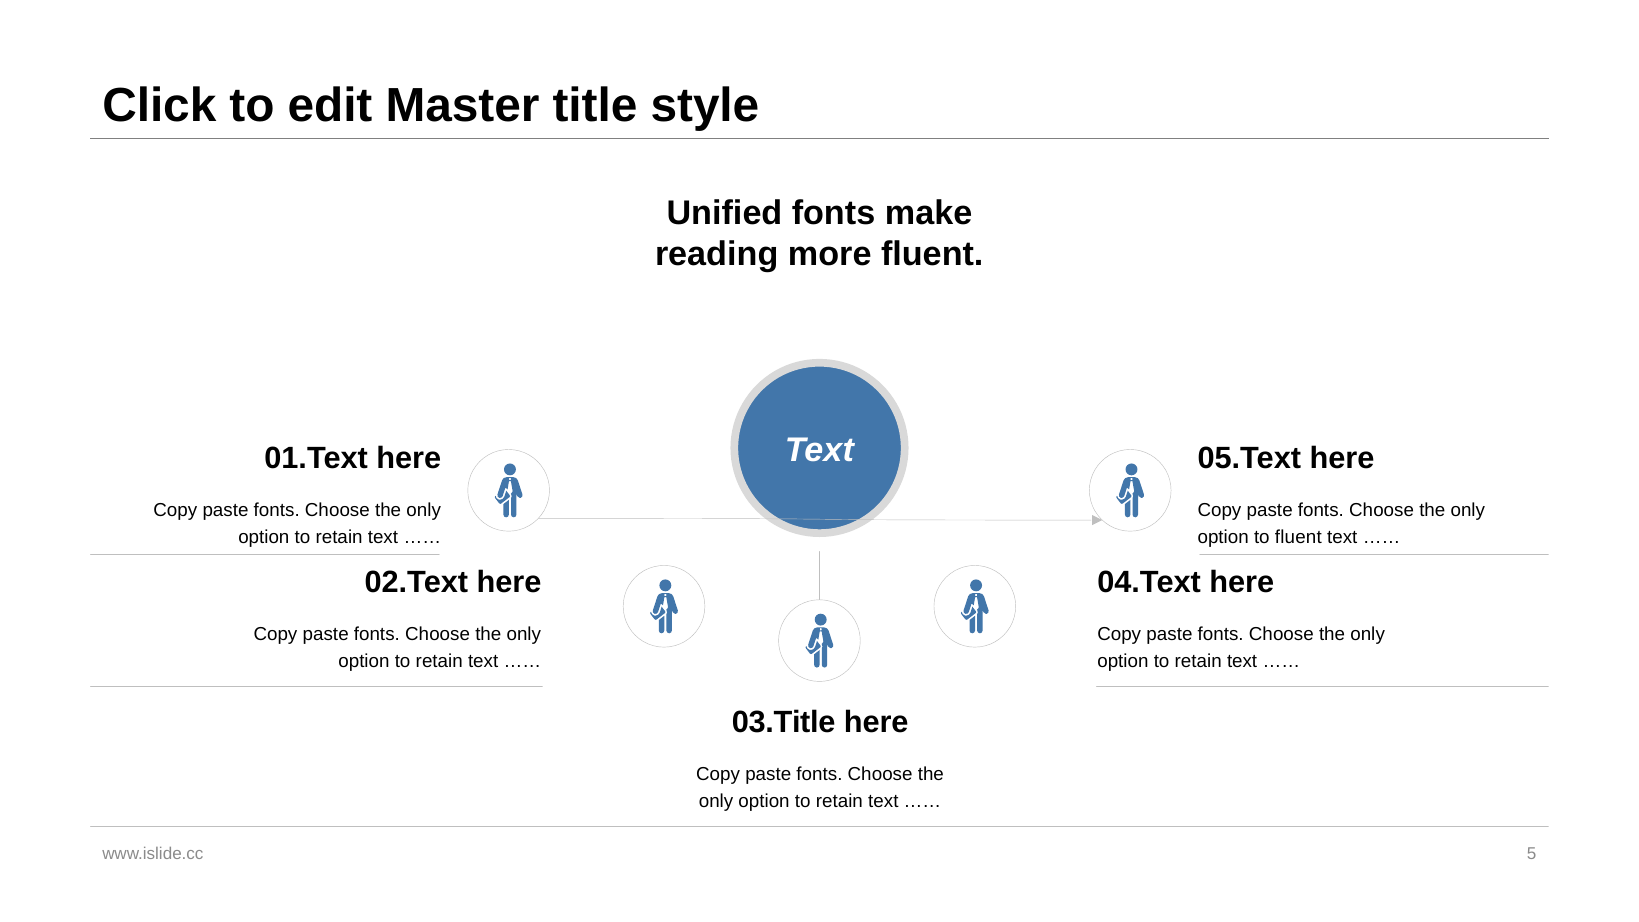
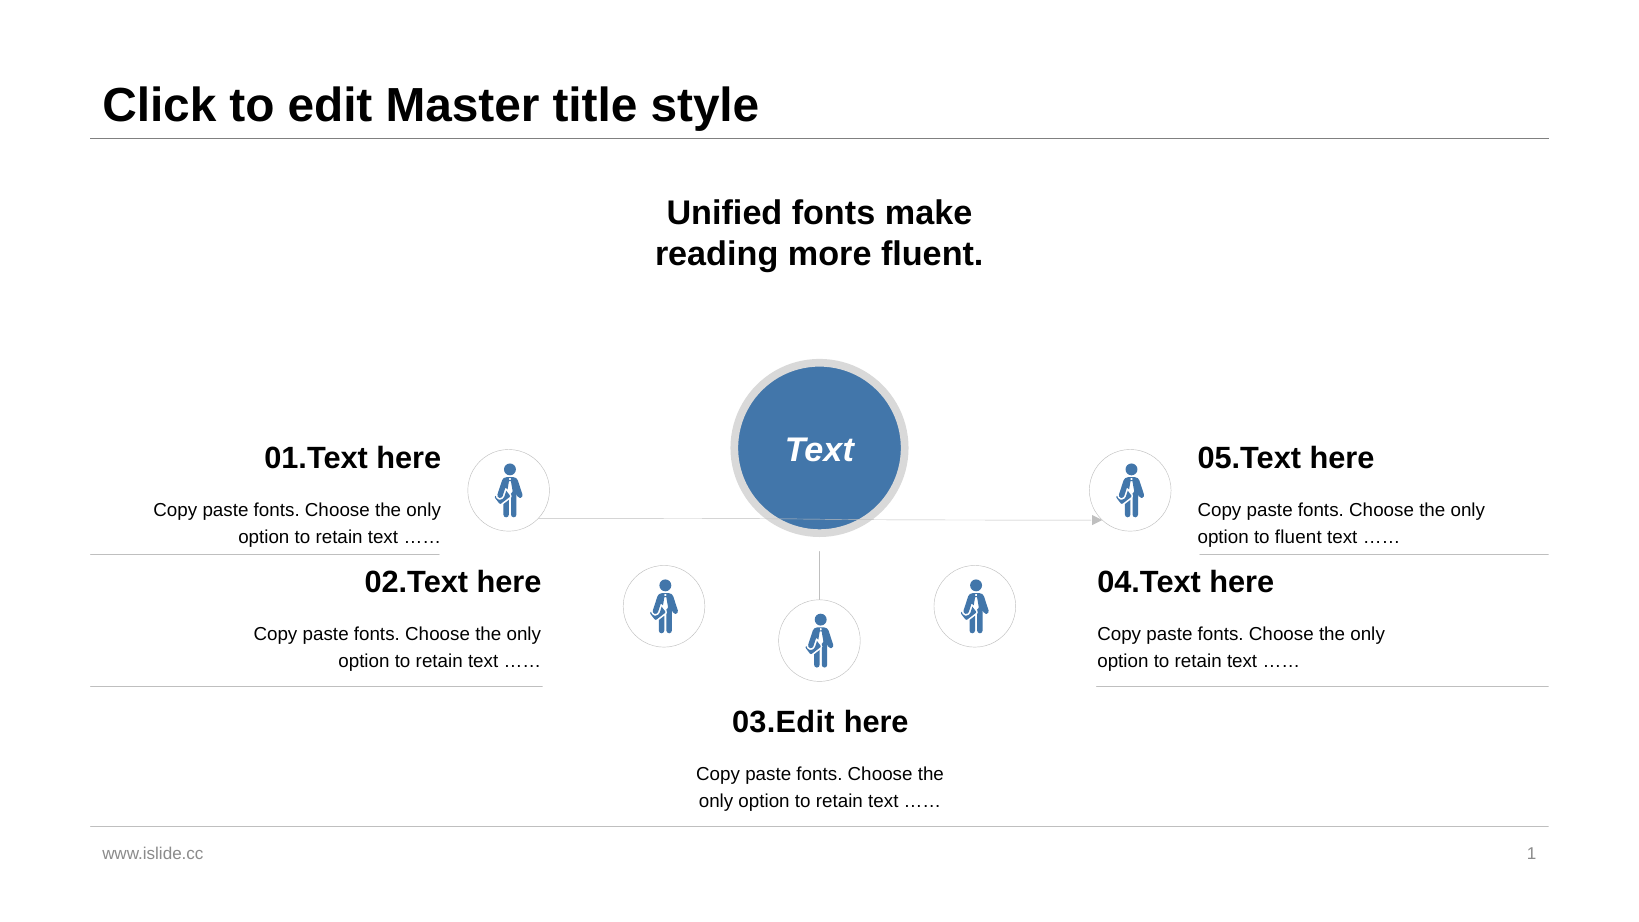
03.Title: 03.Title -> 03.Edit (783, 723)
5: 5 -> 1 (1532, 854)
